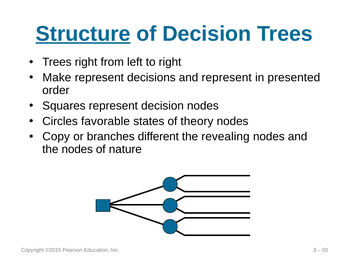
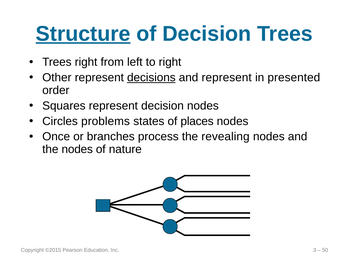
Make: Make -> Other (57, 78)
decisions underline: none -> present (151, 78)
favorable: favorable -> problems (106, 121)
theory: theory -> places (197, 121)
Copy: Copy -> Once (56, 137)
different: different -> process (158, 137)
